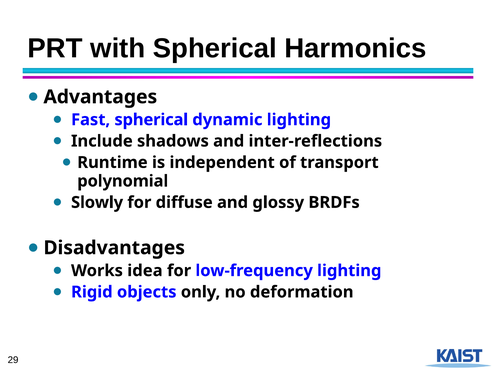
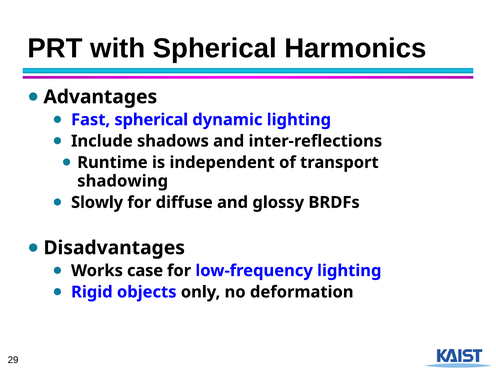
polynomial: polynomial -> shadowing (123, 181)
idea: idea -> case (145, 271)
